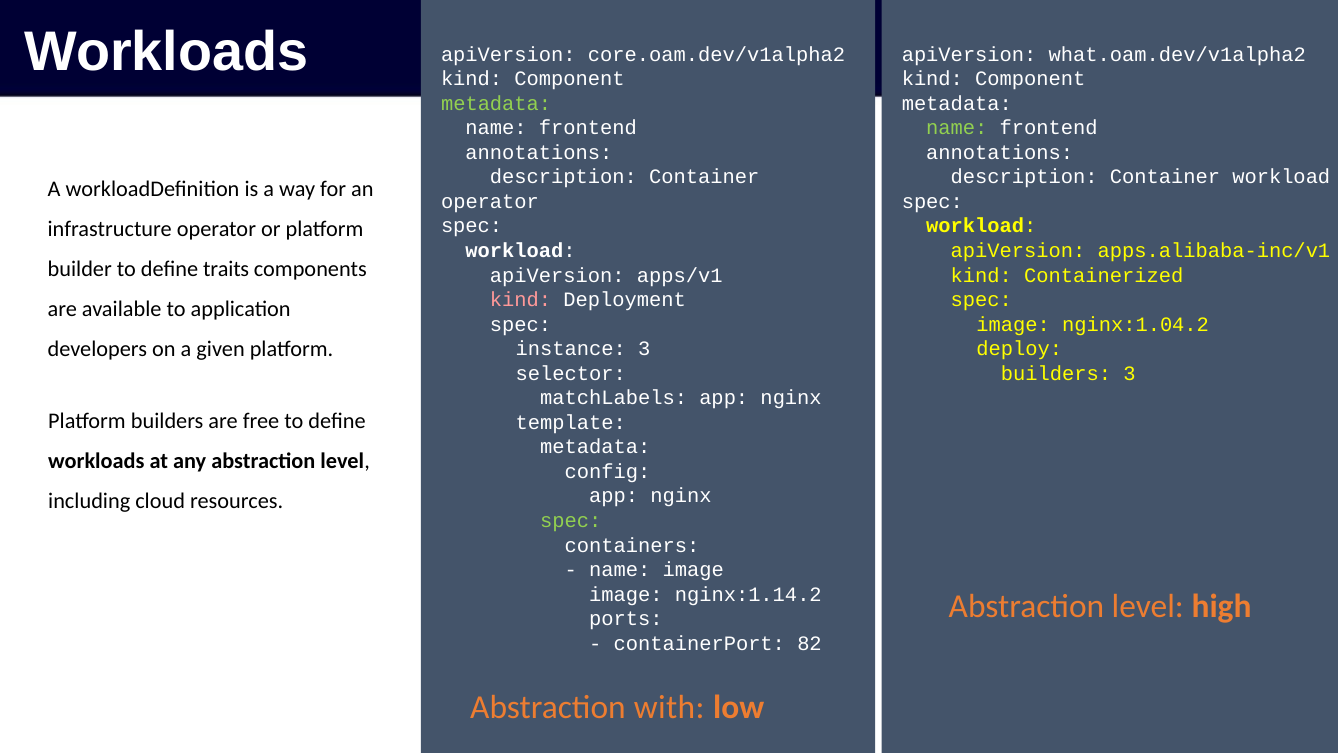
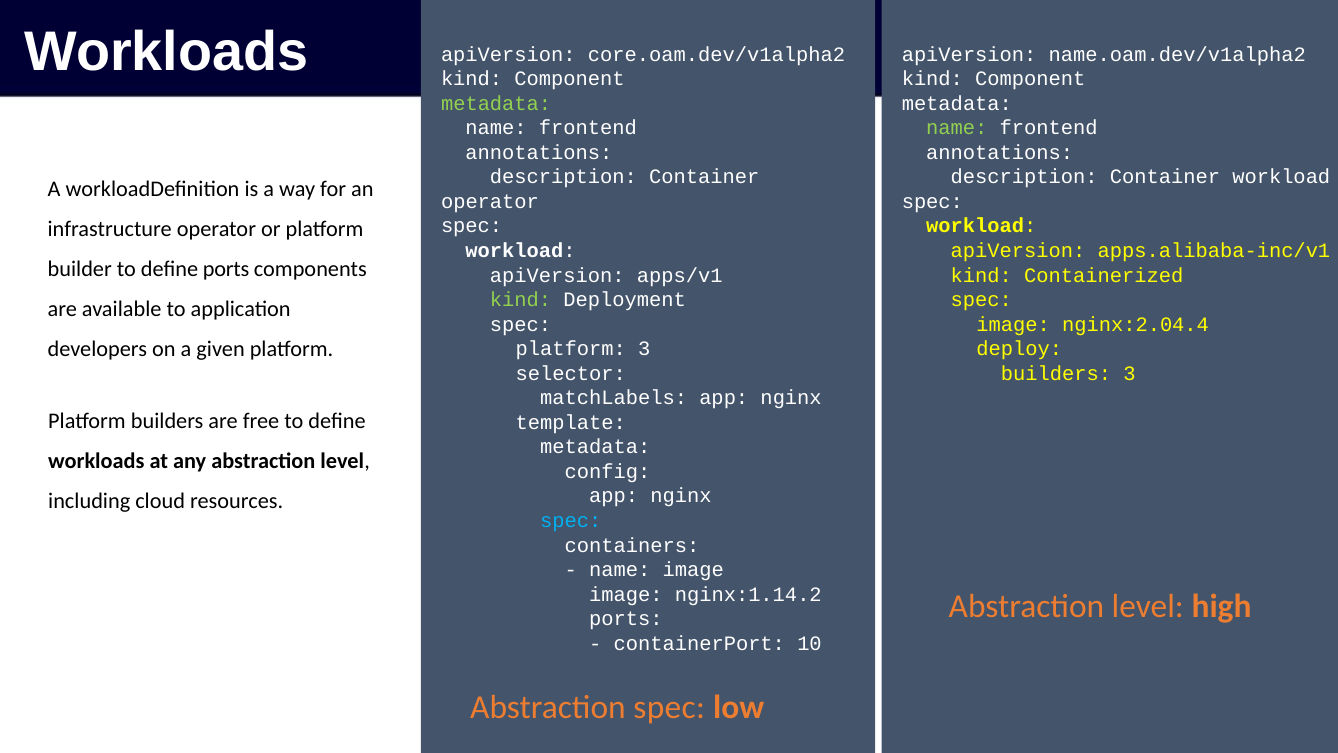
what.oam.dev/v1alpha2: what.oam.dev/v1alpha2 -> name.oam.dev/v1alpha2 (1177, 54)
define traits: traits -> ports (226, 269)
kind colour: pink -> light green (521, 300)
nginx:1.04.2: nginx:1.04.2 -> nginx:2.04.4 (1136, 324)
instance: instance -> platform (571, 349)
spec colour: light green -> light blue (571, 521)
82: 82 -> 10 (810, 643)
Abstraction with: with -> spec (669, 707)
